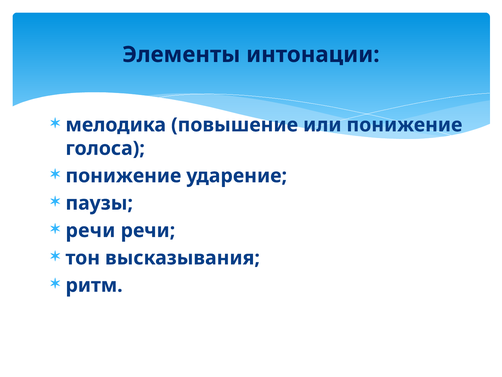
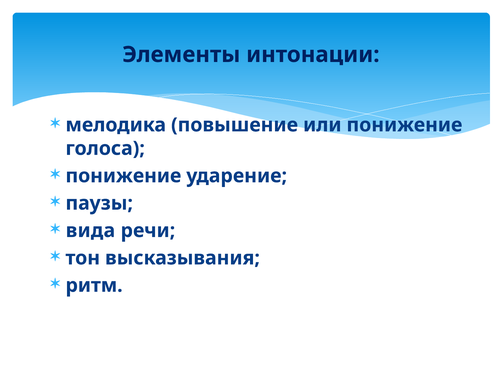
речи: речи -> вида (90, 230)
